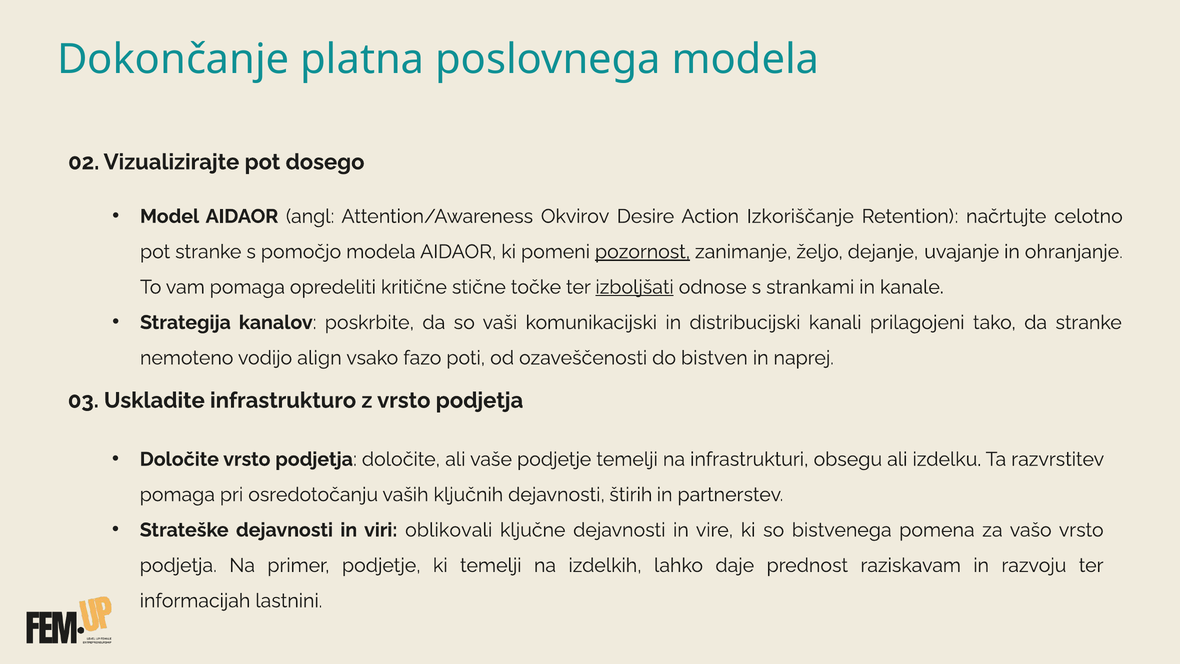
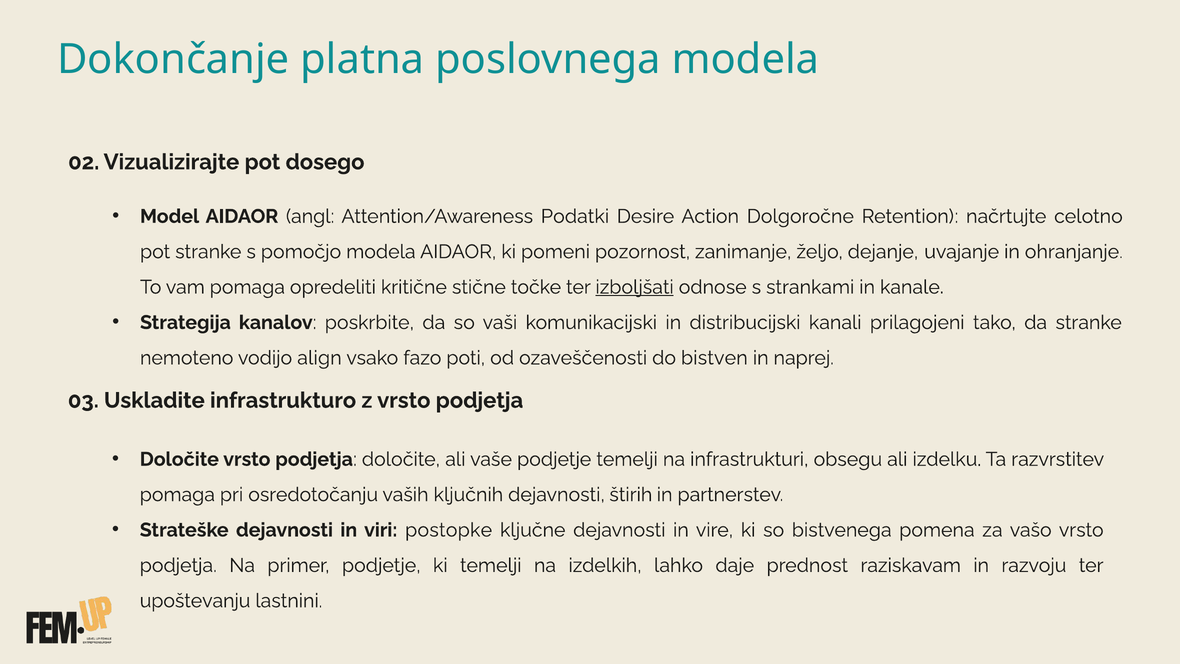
Okvirov: Okvirov -> Podatki (575, 216)
Izkoriščanje: Izkoriščanje -> Dolgoročne (800, 216)
pozornost underline: present -> none (643, 252)
oblikovali: oblikovali -> postopke (449, 530)
informacijah: informacijah -> upoštevanju (195, 601)
